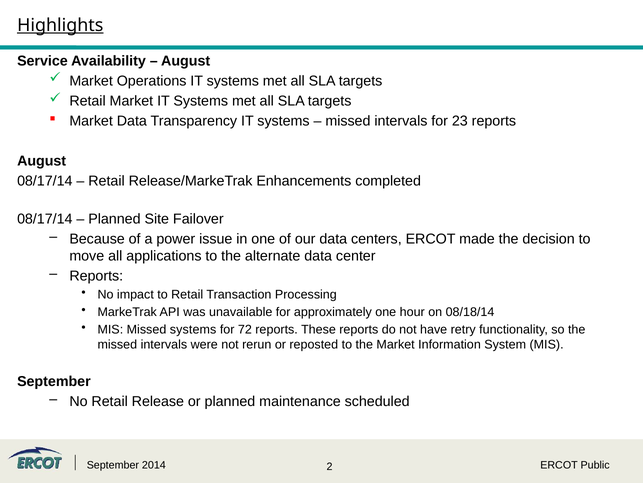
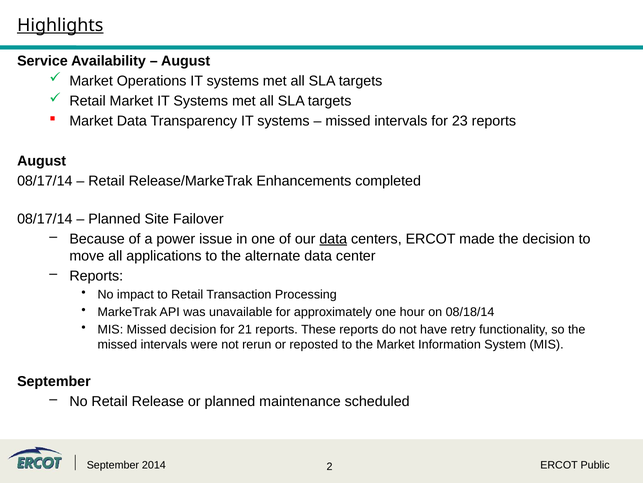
data underline: none -> present (333, 239)
Missed systems: systems -> decision (193, 329)
72: 72 -> 21 (245, 329)
